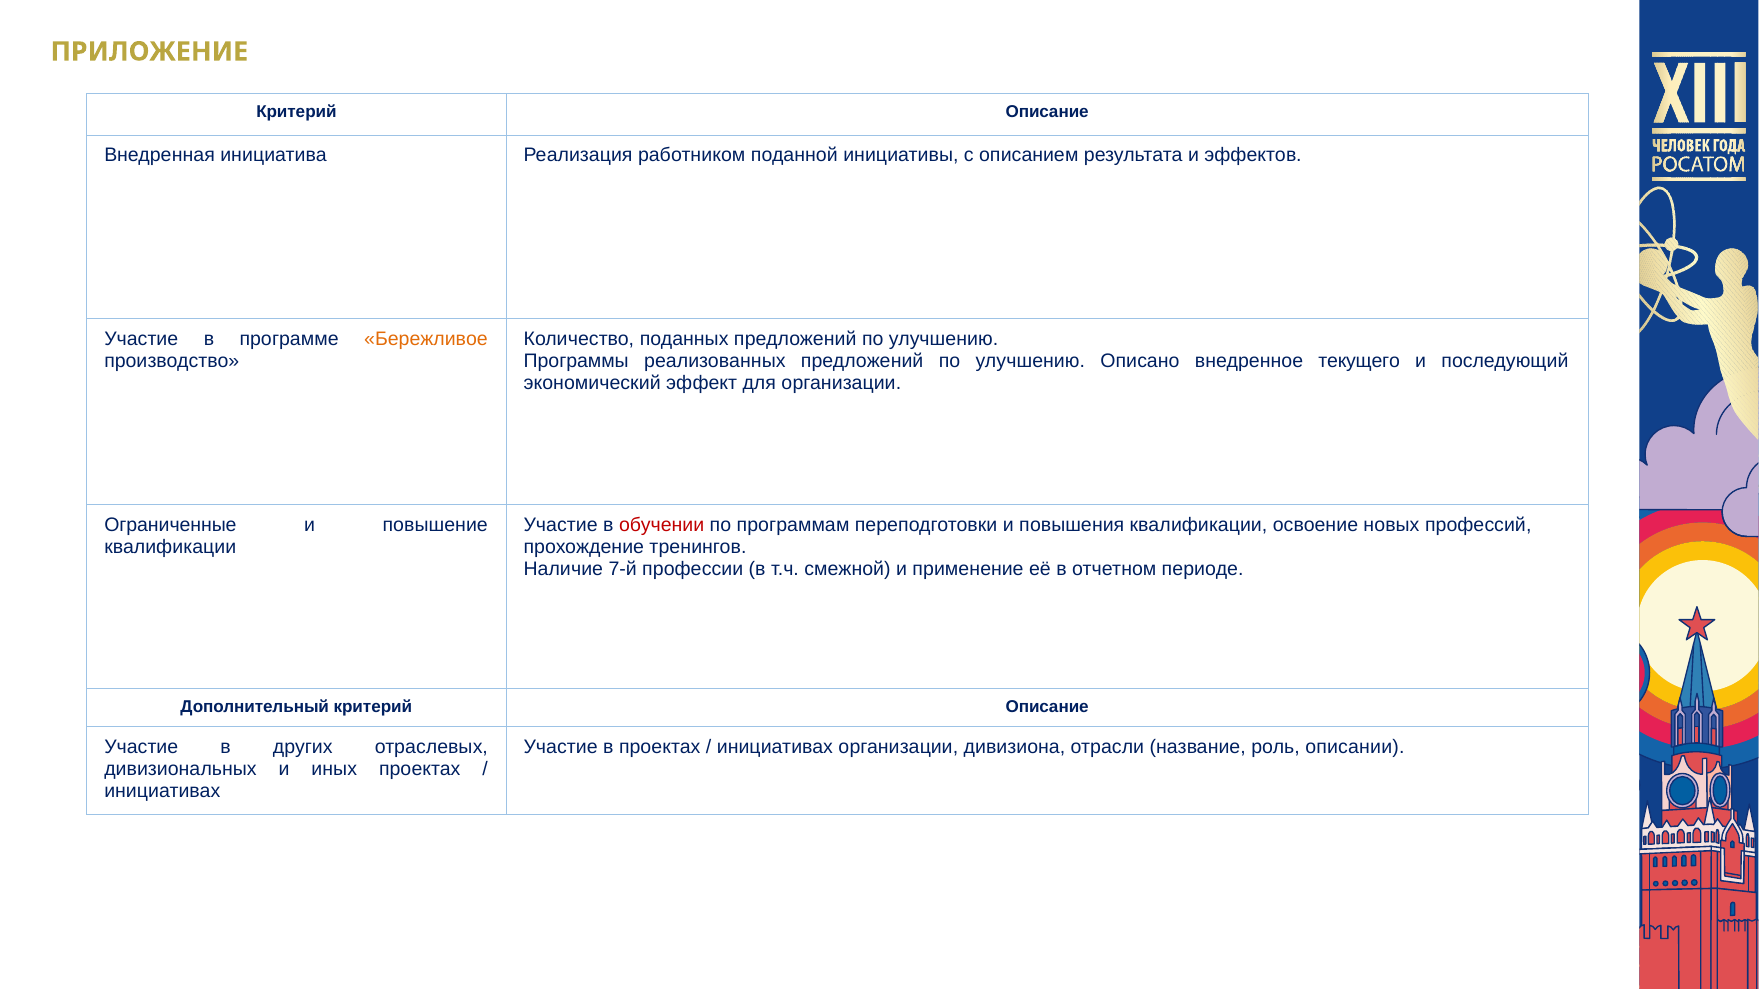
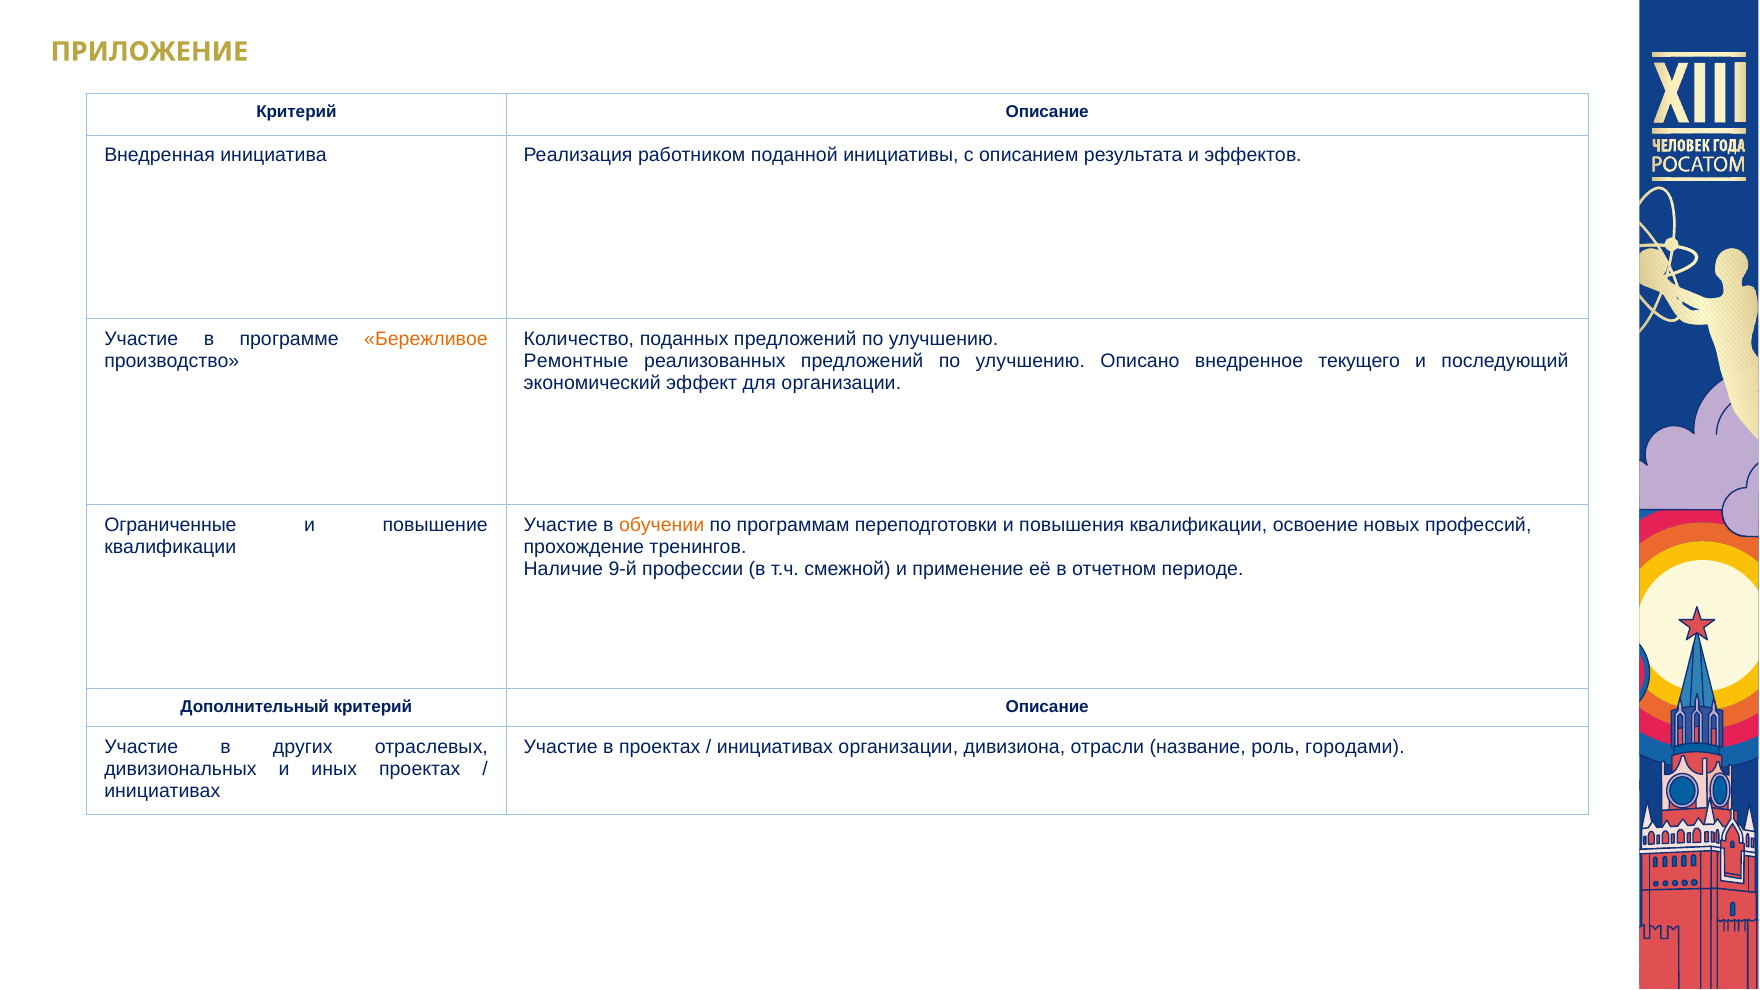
Программы: Программы -> Ремонтные (576, 361)
обучении colour: red -> orange (662, 525)
7-й: 7-й -> 9-й (623, 569)
описании: описании -> городами (1355, 747)
